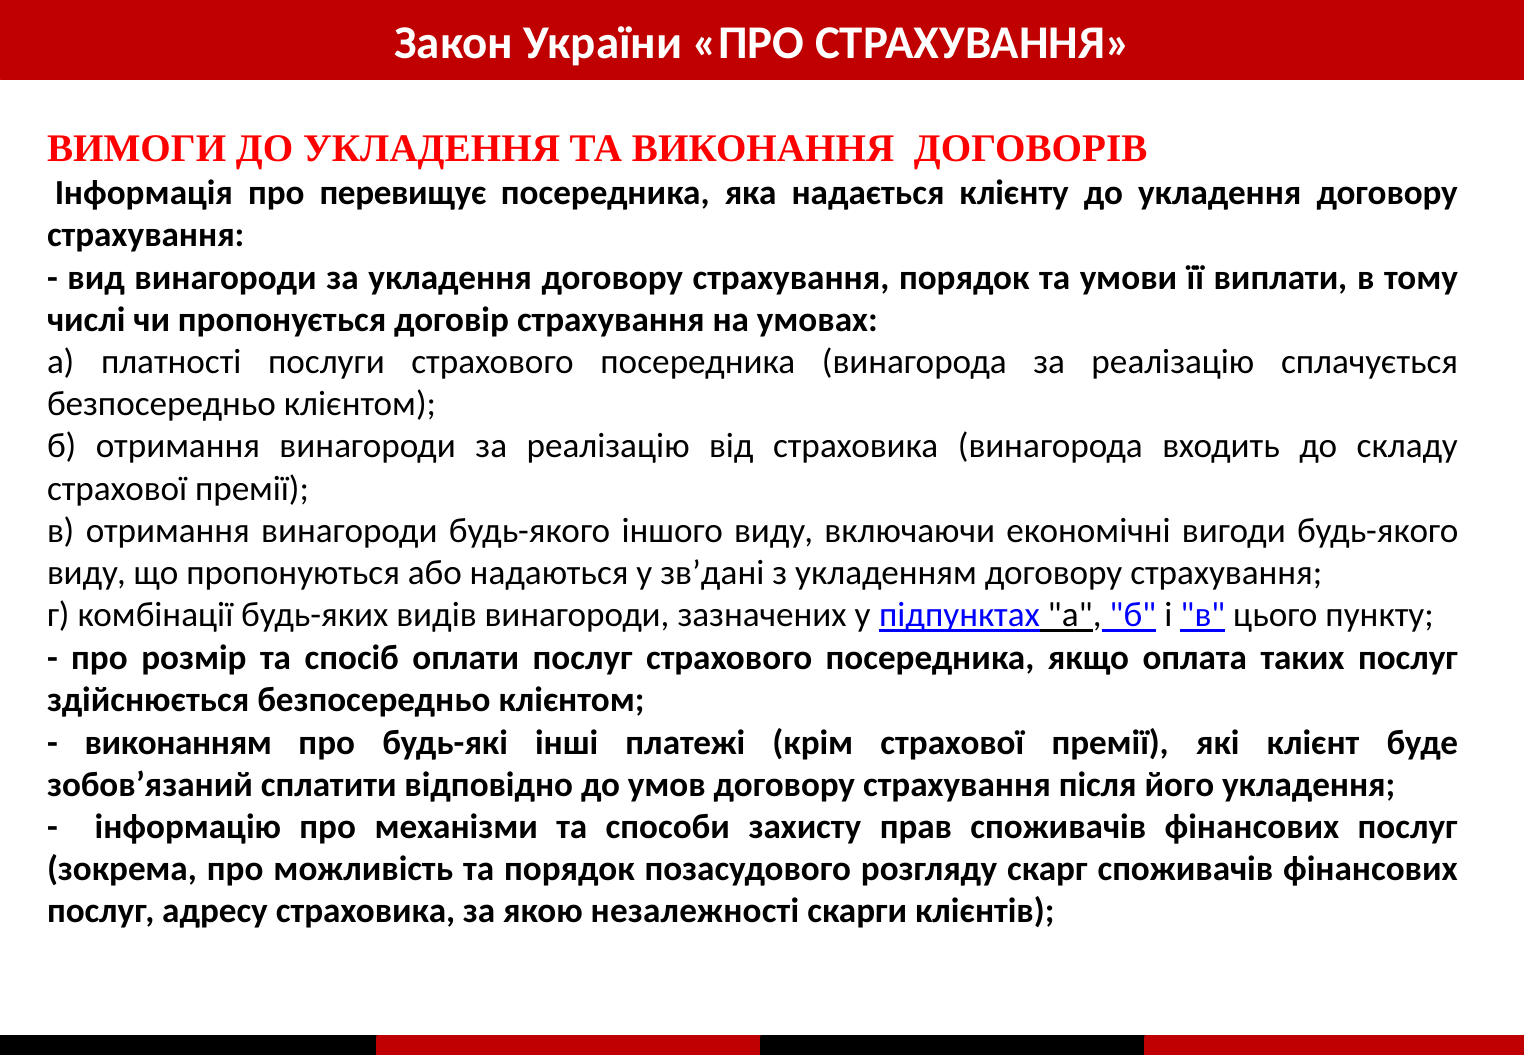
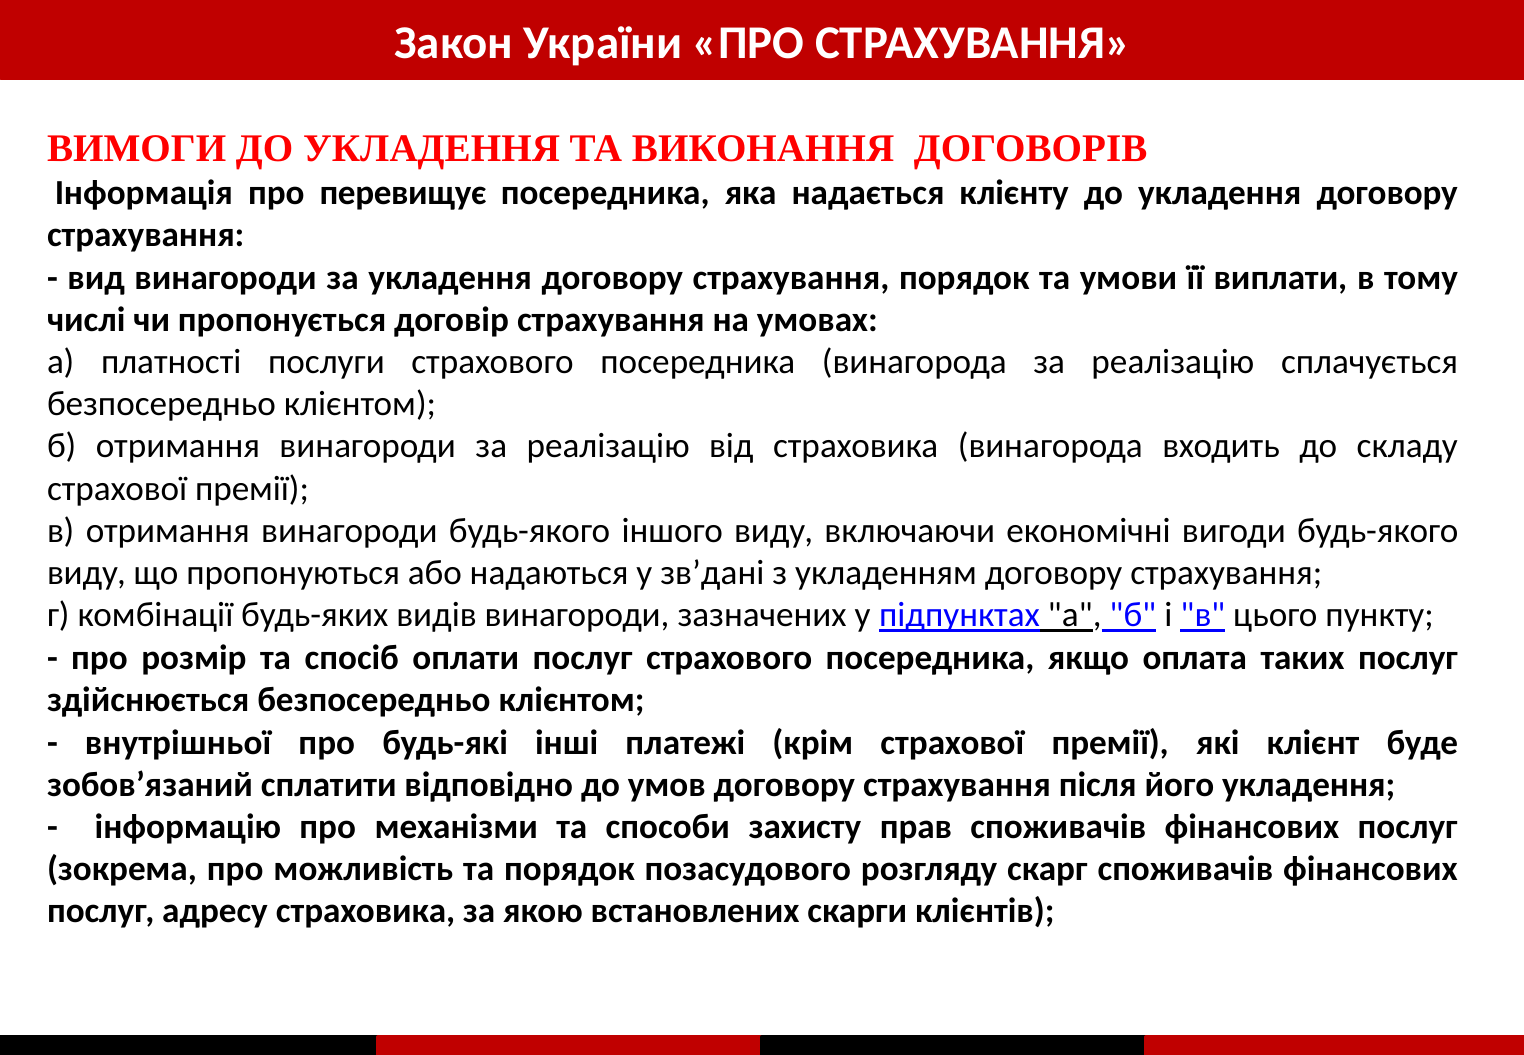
виконанням: виконанням -> внутрішньої (178, 743)
незалежності: незалежності -> встановлених (695, 911)
